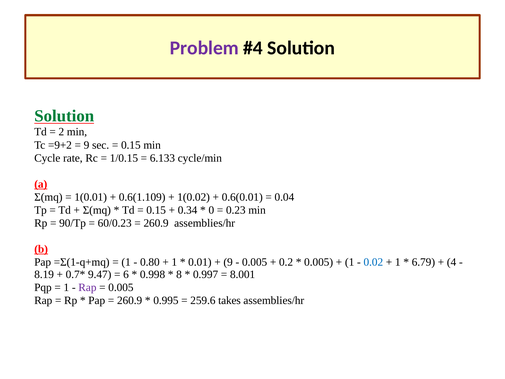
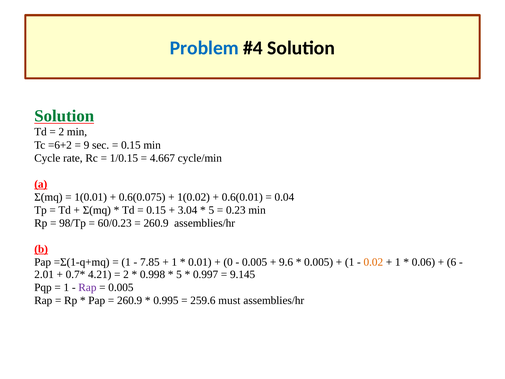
Problem colour: purple -> blue (204, 48)
=9+2: =9+2 -> =6+2 (60, 145)
6.133: 6.133 -> 4.667 (162, 158)
0.6(1.109: 0.6(1.109 -> 0.6(0.075 (142, 197)
0.34: 0.34 -> 3.04 (188, 210)
0: 0 -> 5 (211, 210)
90/Tp: 90/Tp -> 98/Tp (73, 223)
0.80: 0.80 -> 7.85 (150, 262)
9: 9 -> 0 (228, 262)
0.2: 0.2 -> 9.6 (286, 262)
0.02 colour: blue -> orange (373, 262)
6.79: 6.79 -> 0.06 (423, 262)
4: 4 -> 6 (452, 262)
8.19: 8.19 -> 2.01 (44, 274)
9.47: 9.47 -> 4.21 (100, 274)
6: 6 -> 2 (126, 274)
8: 8 -> 5 (179, 274)
8.001: 8.001 -> 9.145 (243, 274)
takes: takes -> must (229, 300)
